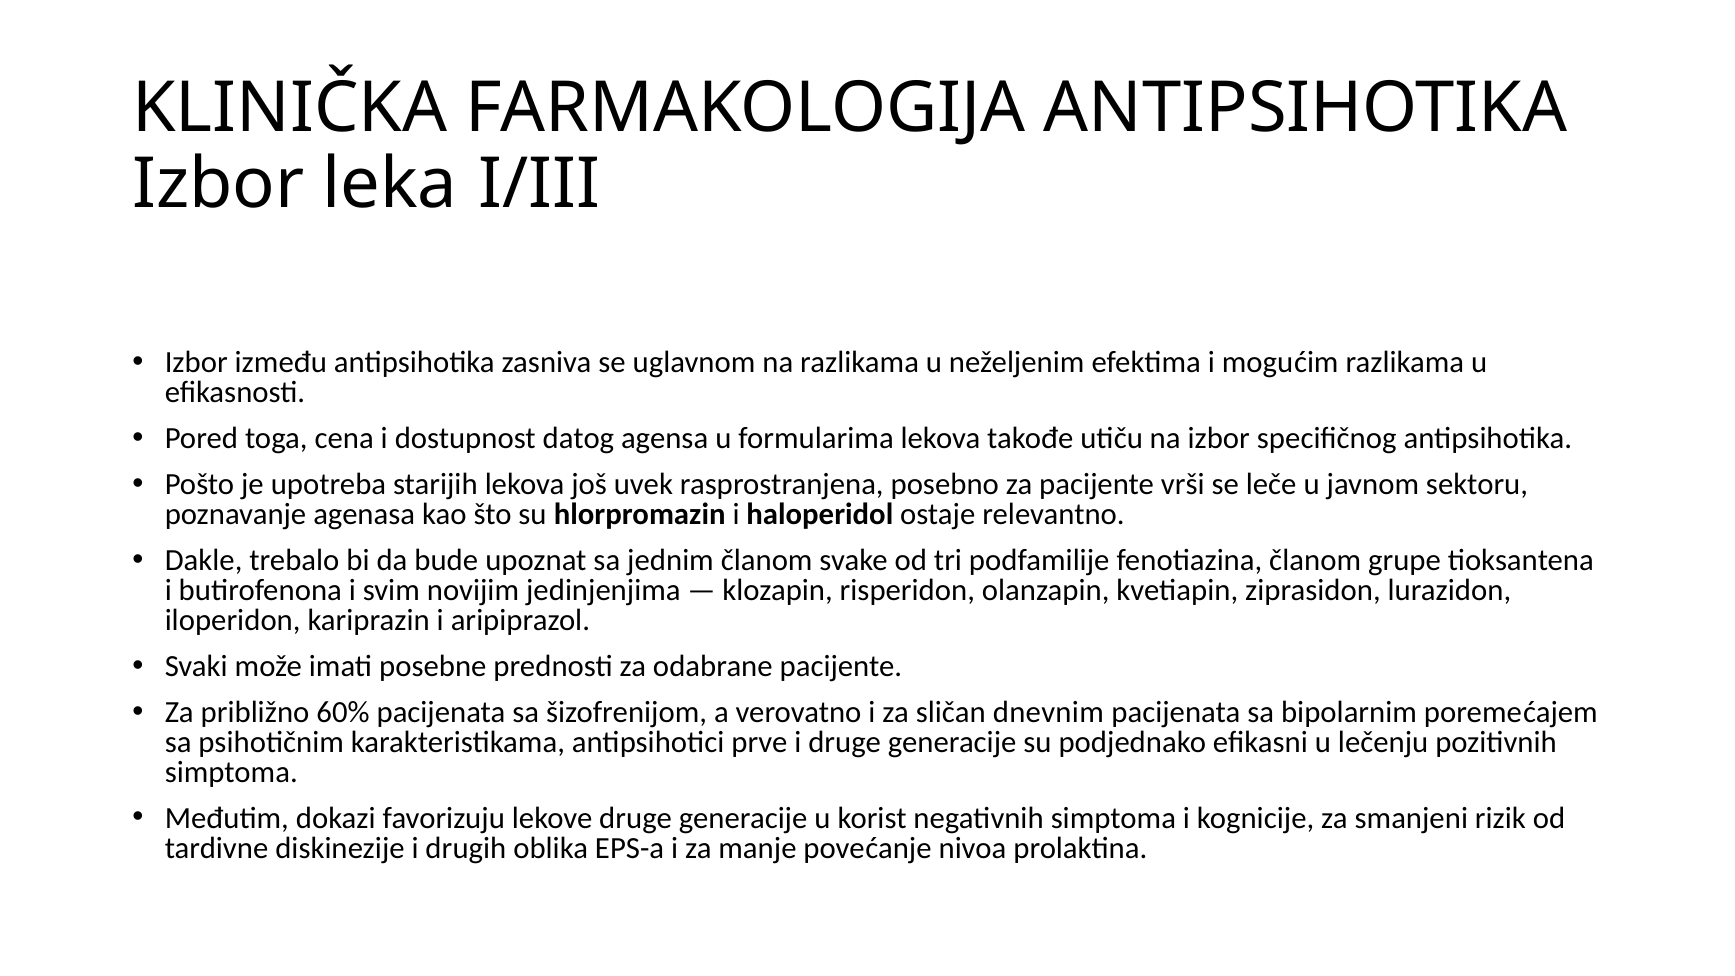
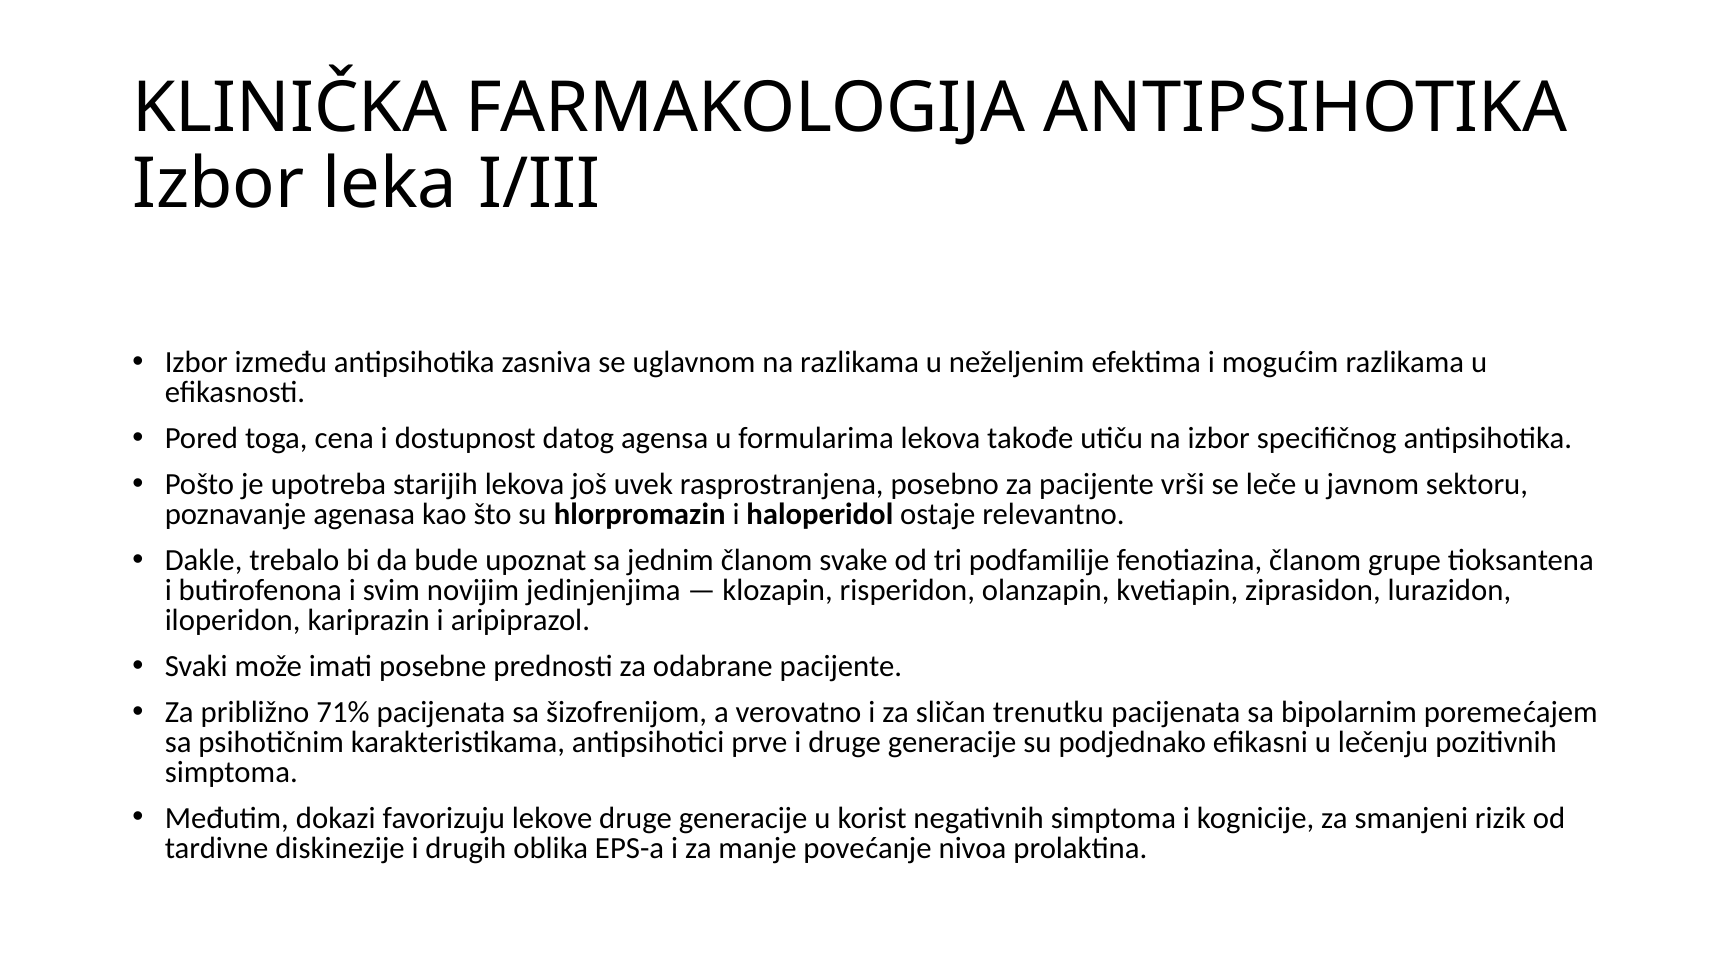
60%: 60% -> 71% (343, 713)
dnevnim: dnevnim -> trenutku (1048, 713)
